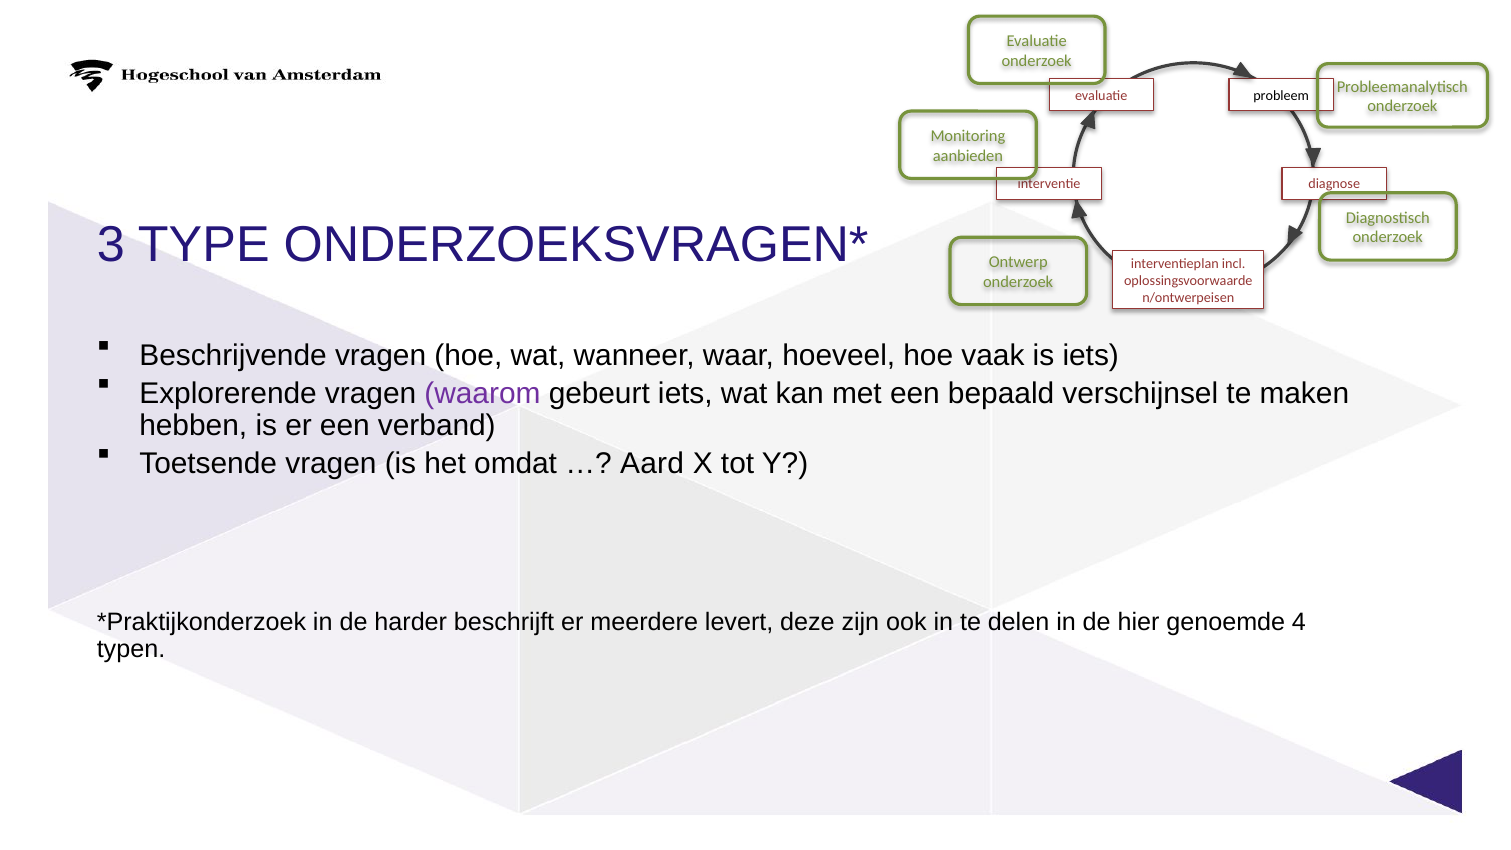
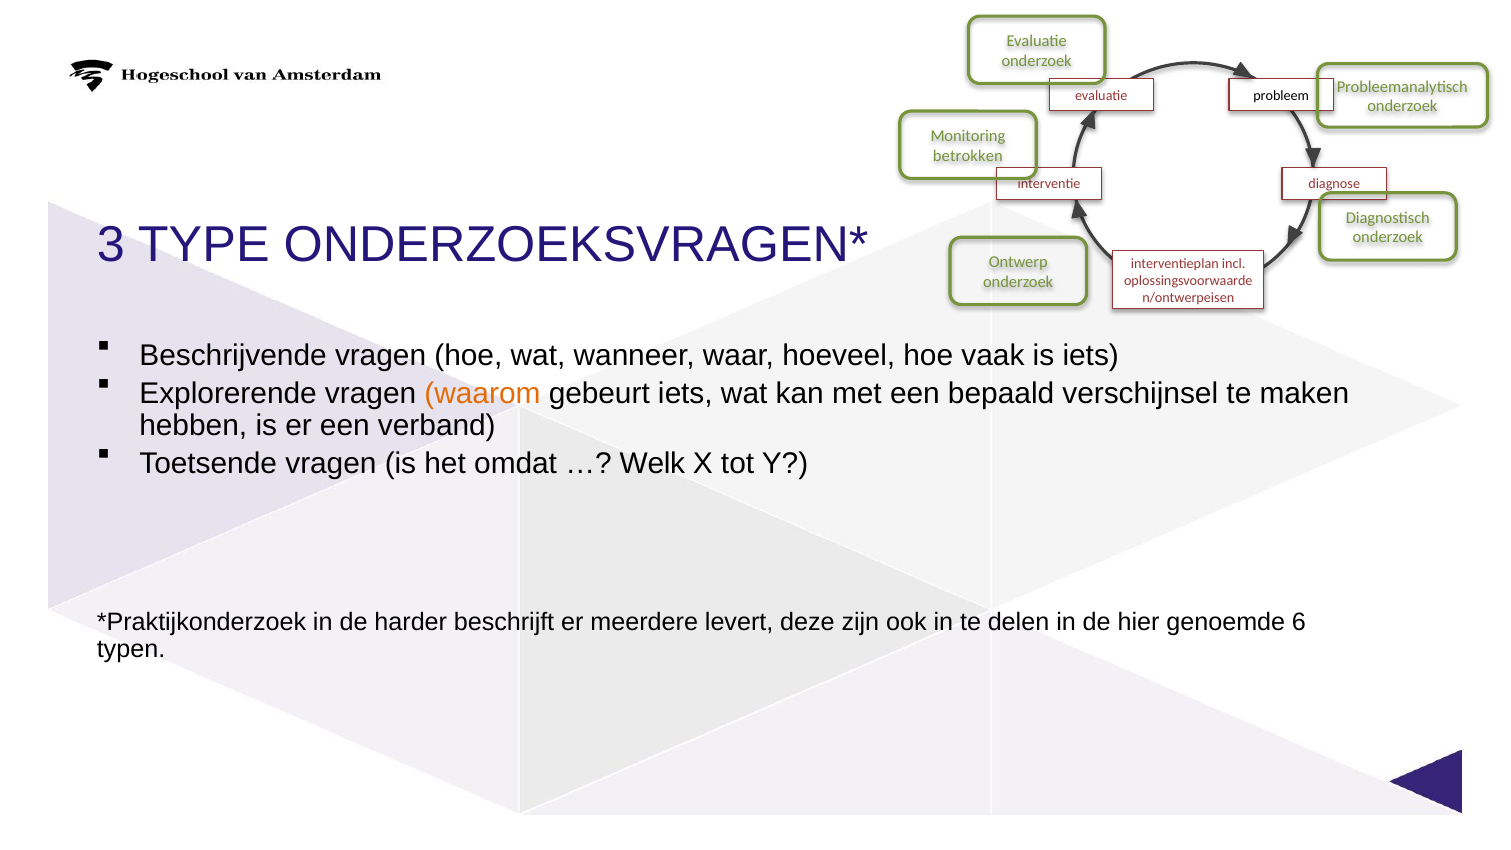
aanbieden: aanbieden -> betrokken (968, 156)
waarom colour: purple -> orange (482, 393)
Aard: Aard -> Welk (652, 463)
4: 4 -> 6 (1299, 622)
